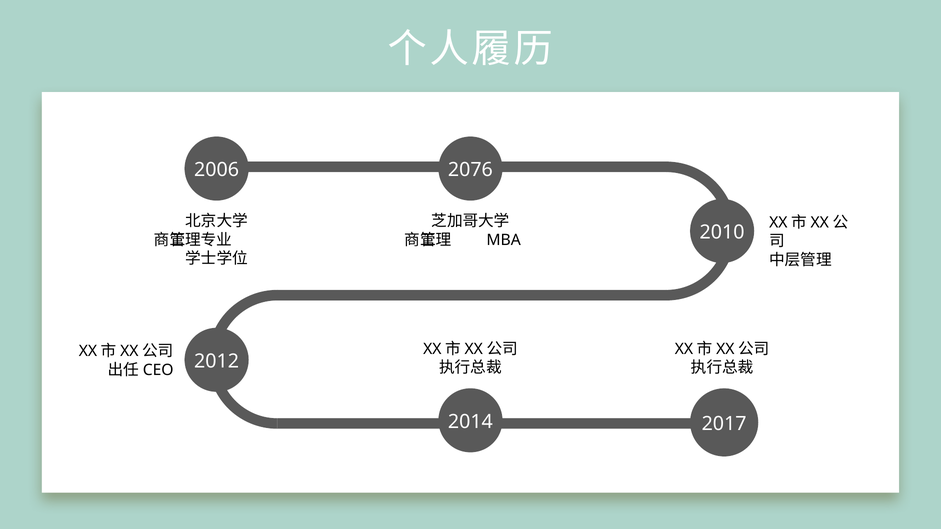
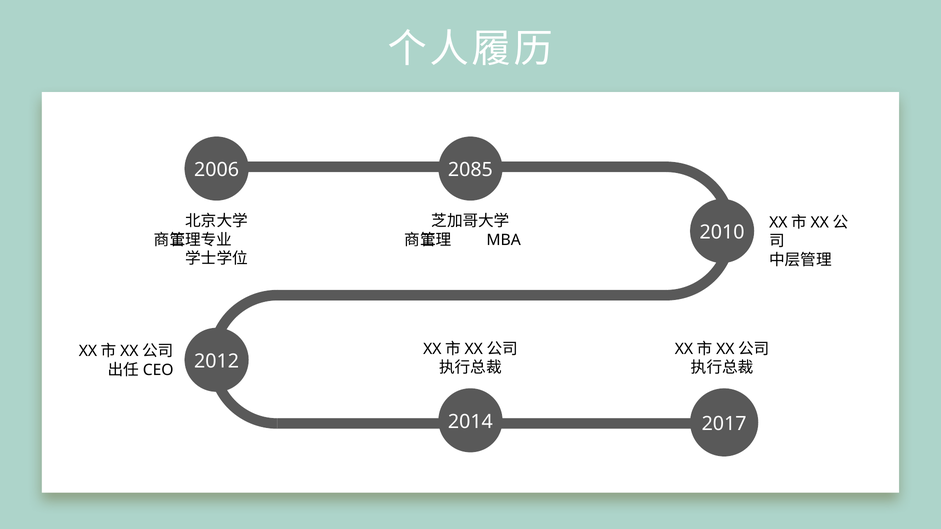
2076: 2076 -> 2085 (470, 170)
